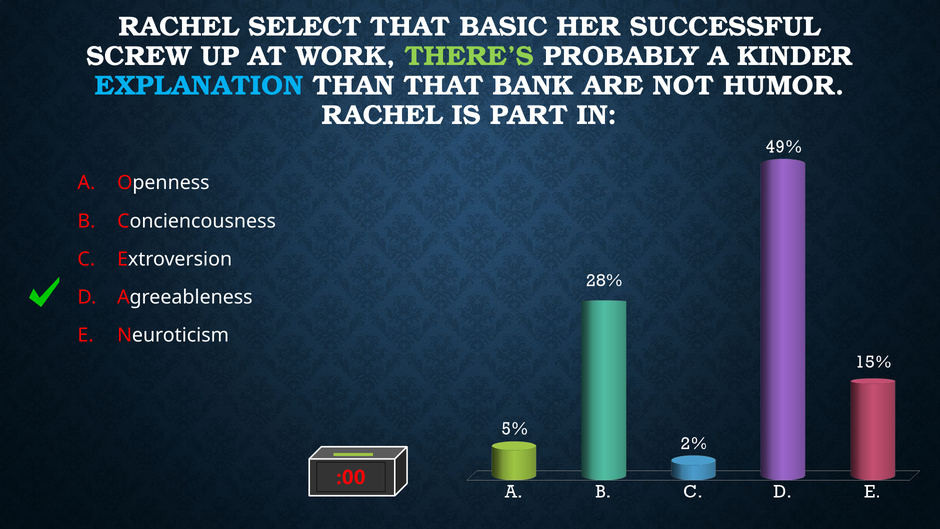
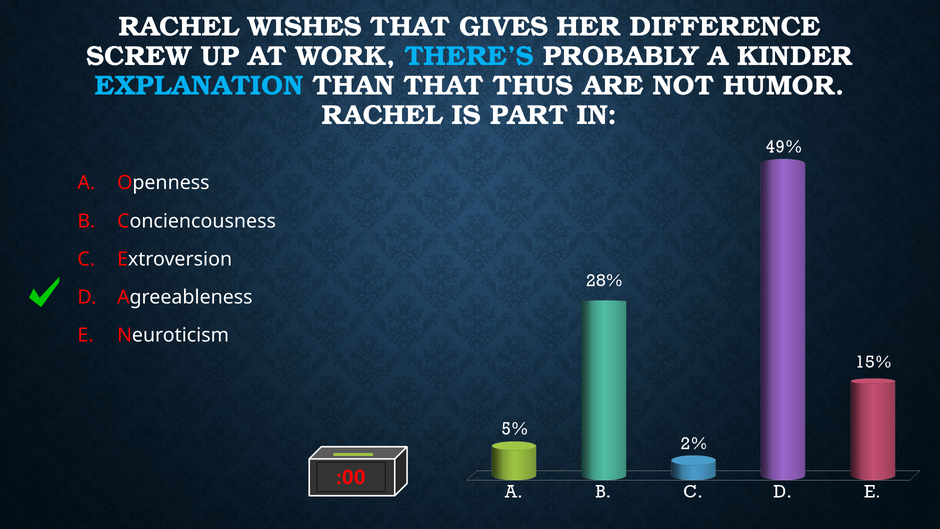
SELECT: SELECT -> WISHES (305, 27)
BASIC: BASIC -> GIVES (504, 27)
SUCCESSFUL: SUCCESSFUL -> DIFFERENCE (725, 27)
THERE’S colour: light green -> light blue (469, 56)
BANK: BANK -> THUS (533, 86)
